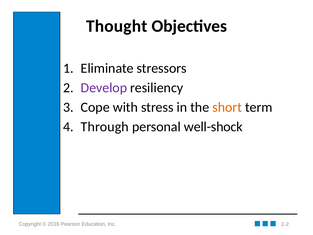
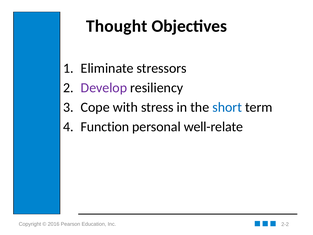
short colour: orange -> blue (227, 107)
Through: Through -> Function (105, 127)
well-shock: well-shock -> well-relate (213, 127)
